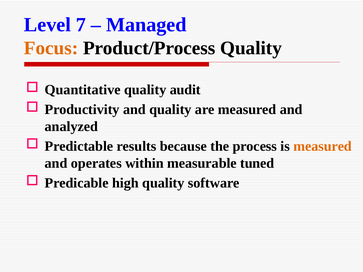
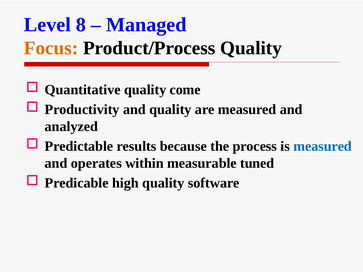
7: 7 -> 8 (81, 25)
audit: audit -> come (185, 90)
measured colour: orange -> blue (323, 146)
